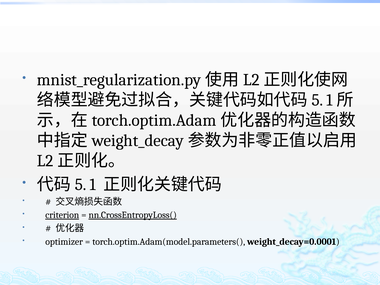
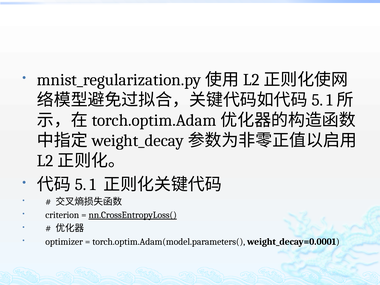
criterion underline: present -> none (62, 215)
